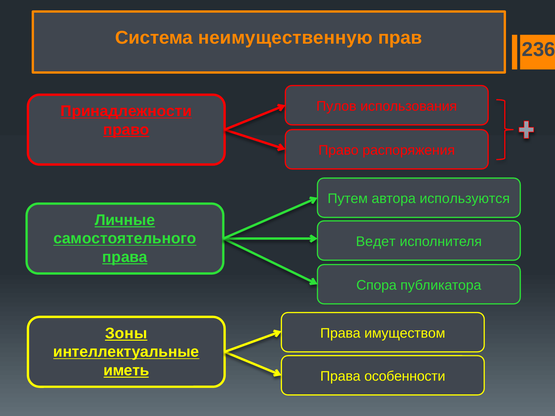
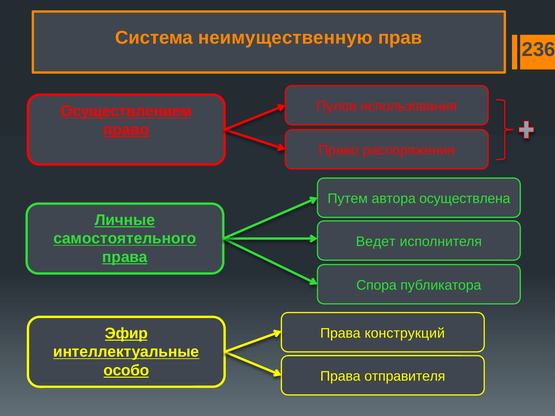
Принадлежности: Принадлежности -> Осуществлением (126, 111)
используются: используются -> осуществлена (465, 199)
Зоны: Зоны -> Эфир (126, 334)
имуществом: имуществом -> конструкций (405, 333)
иметь: иметь -> особо (126, 371)
особенности: особенности -> отправителя (405, 376)
